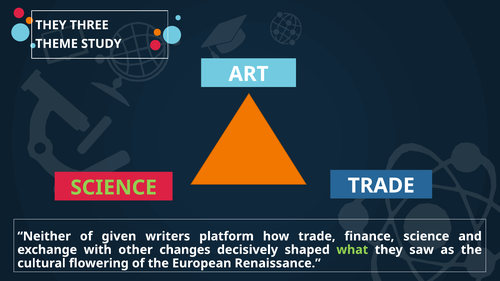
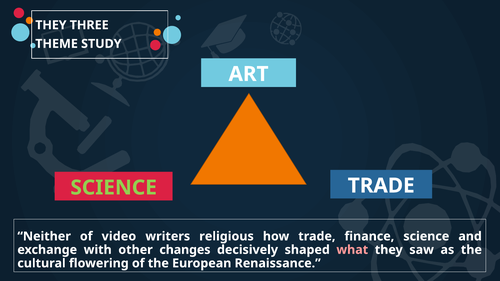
given: given -> video (119, 237)
platform: platform -> religious (227, 237)
what colour: light green -> pink (352, 250)
